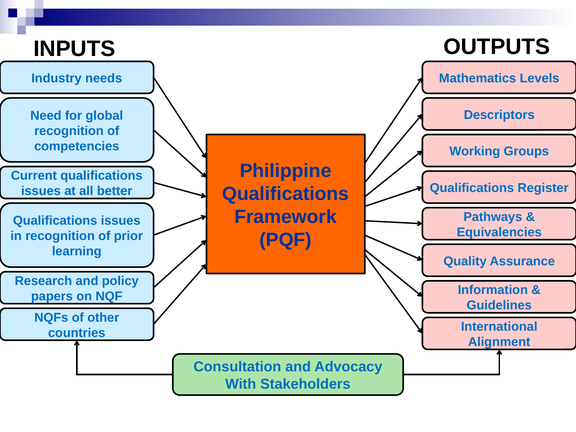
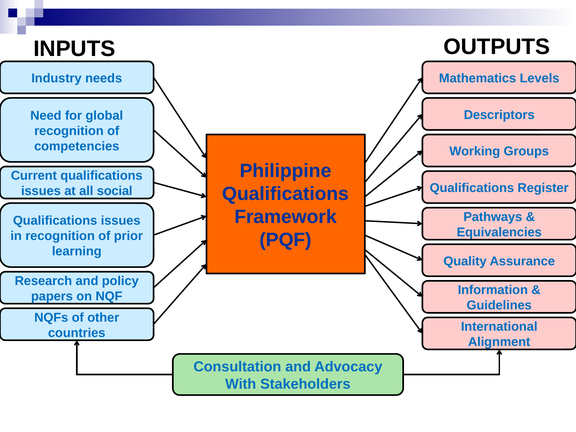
better: better -> social (115, 191)
